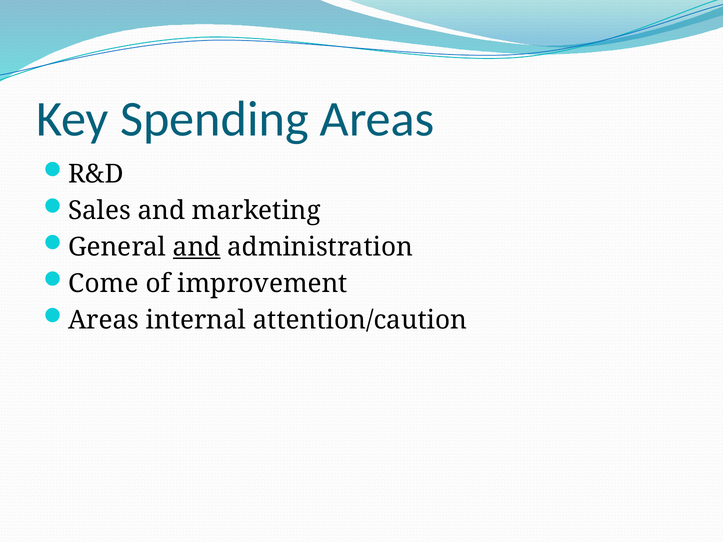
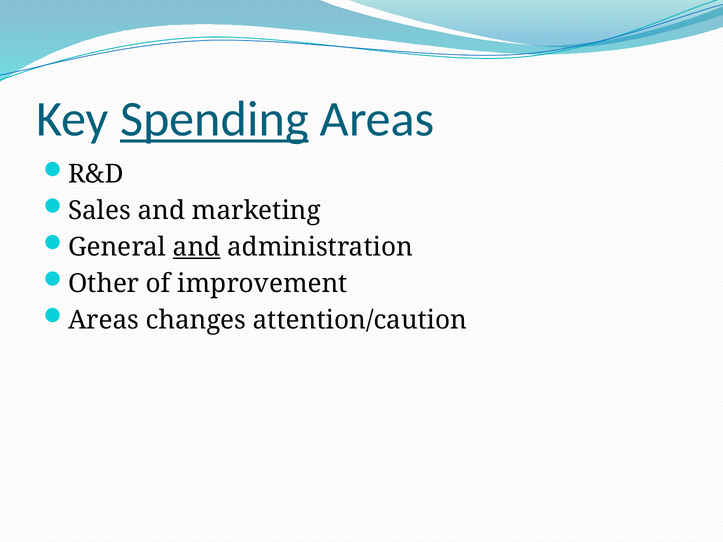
Spending underline: none -> present (214, 119)
Come: Come -> Other (104, 284)
internal: internal -> changes (196, 320)
